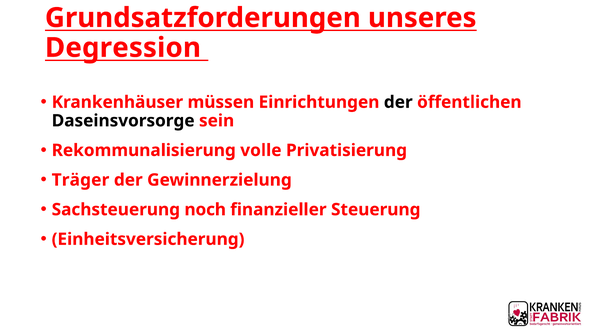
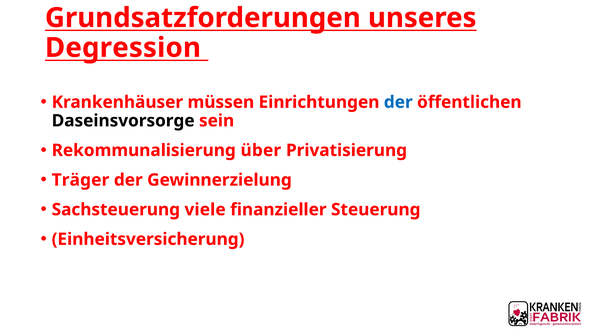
der colour: black -> blue (398, 102)
volle: volle -> über (261, 150)
noch: noch -> viele (205, 210)
